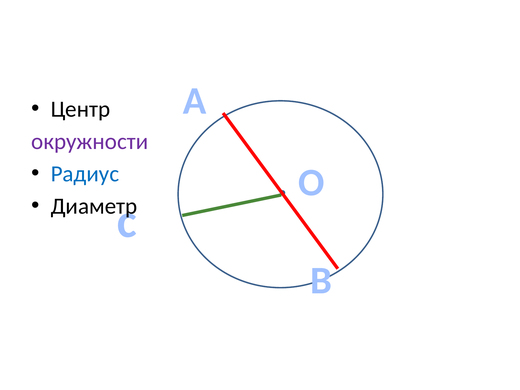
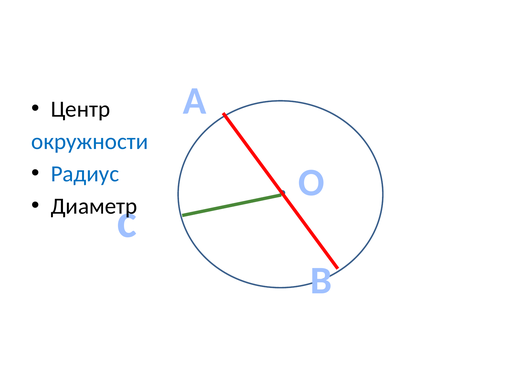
окружности colour: purple -> blue (90, 141)
